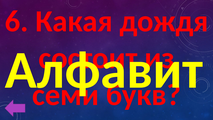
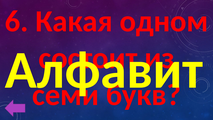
дождя: дождя -> одном (164, 21)
